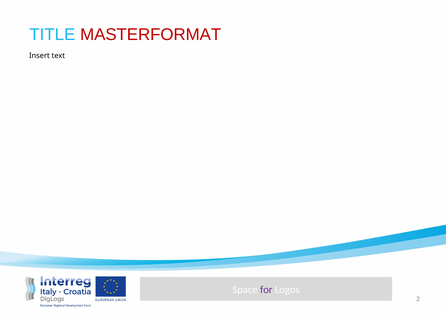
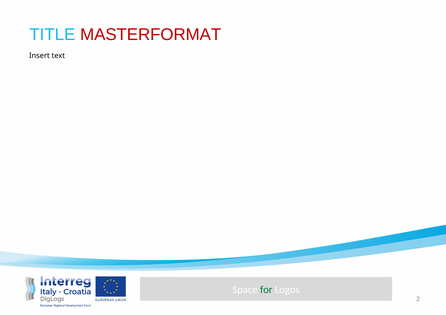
for colour: purple -> green (266, 290)
